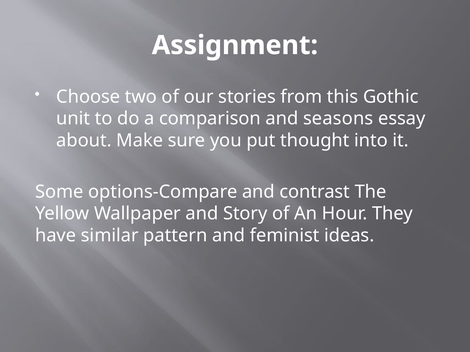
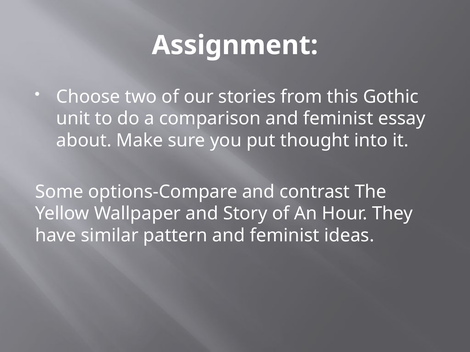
comparison and seasons: seasons -> feminist (338, 119)
